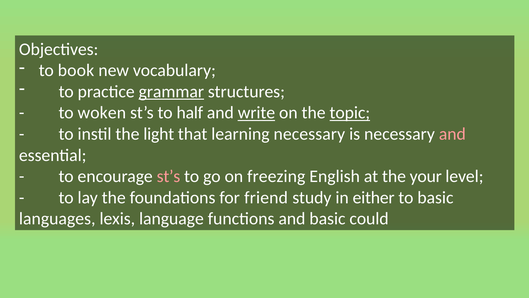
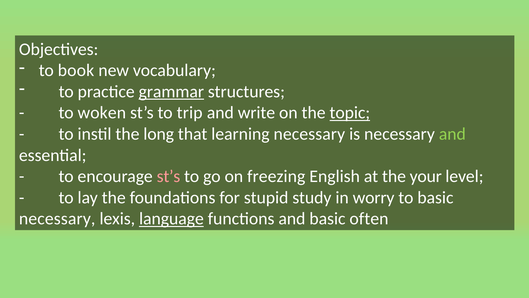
half: half -> trip (190, 113)
write underline: present -> none (256, 113)
light: light -> long (159, 134)
and colour: pink -> light green (452, 134)
friend: friend -> stupid (266, 197)
either: either -> worry (374, 197)
languages: languages -> necessary (57, 218)
language underline: none -> present (171, 218)
could: could -> often (369, 218)
